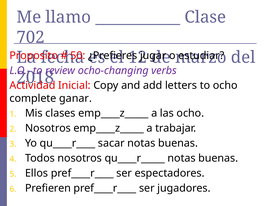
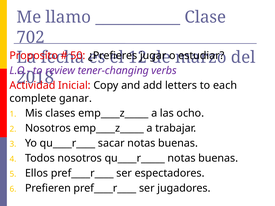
ocho-changing: ocho-changing -> tener-changing (113, 71)
to ocho: ocho -> each (225, 86)
